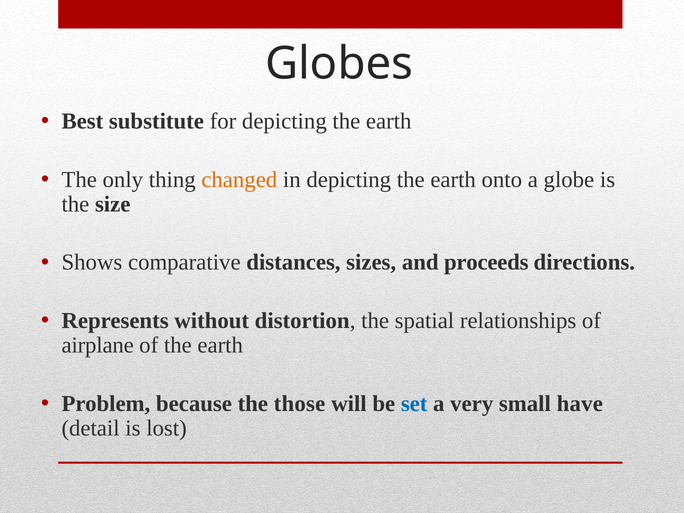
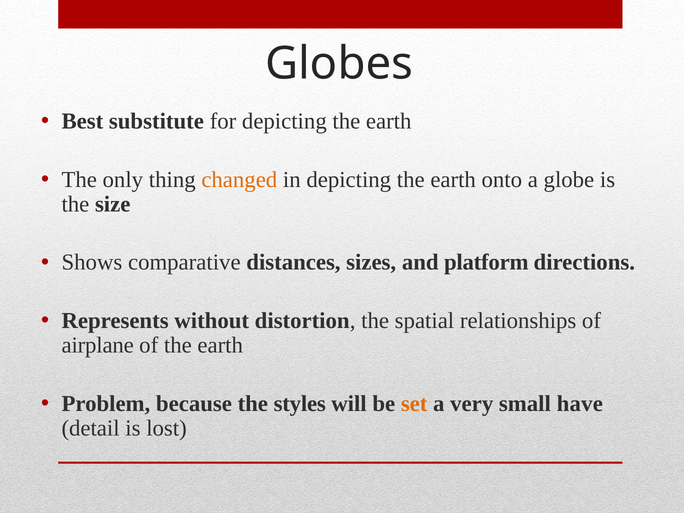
proceeds: proceeds -> platform (486, 262)
those: those -> styles (300, 404)
set colour: blue -> orange (414, 404)
